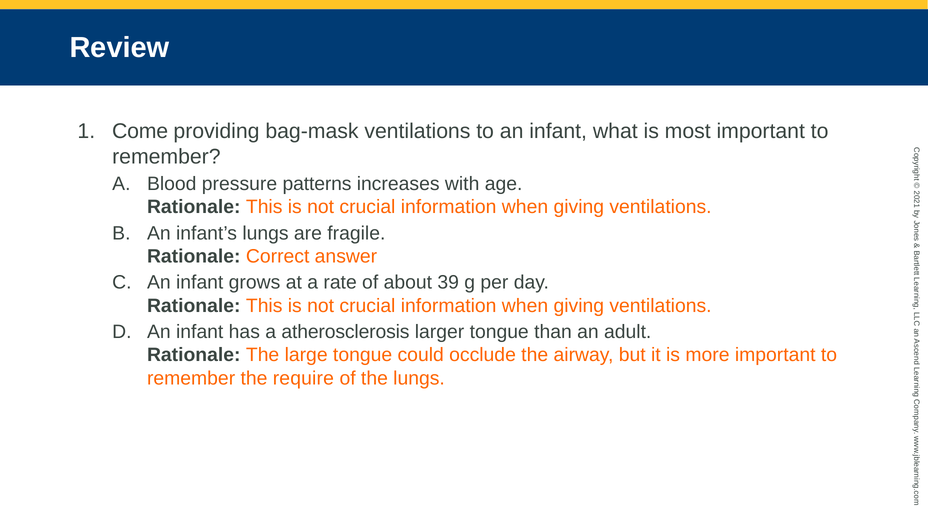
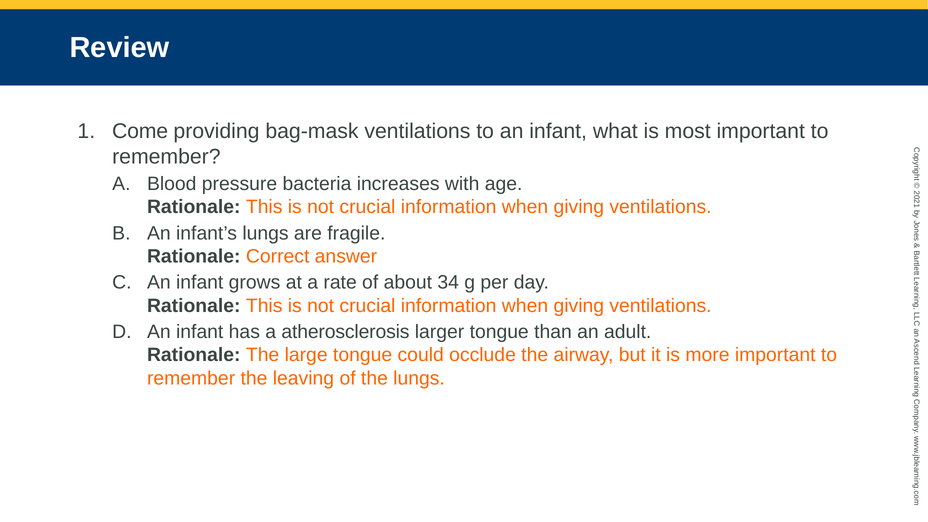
patterns: patterns -> bacteria (317, 184)
39: 39 -> 34 (448, 282)
require: require -> leaving (303, 378)
